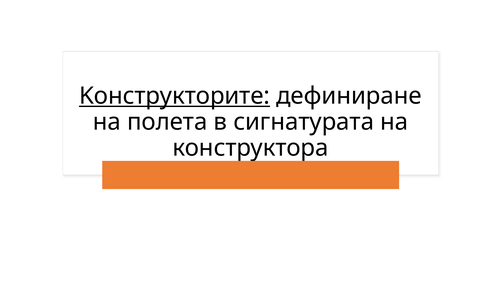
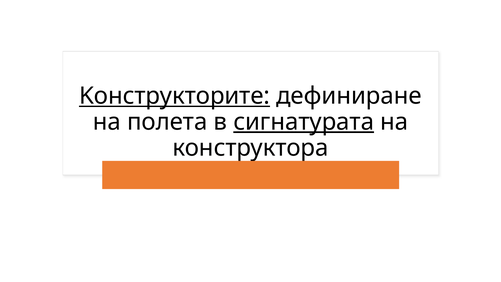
сигнатурата underline: none -> present (304, 122)
